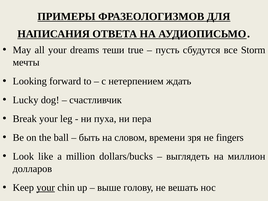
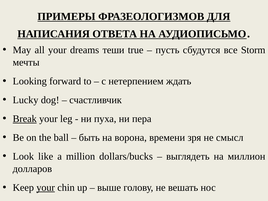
Break underline: none -> present (25, 119)
словом: словом -> ворона (131, 138)
fingers: fingers -> смысл (230, 138)
